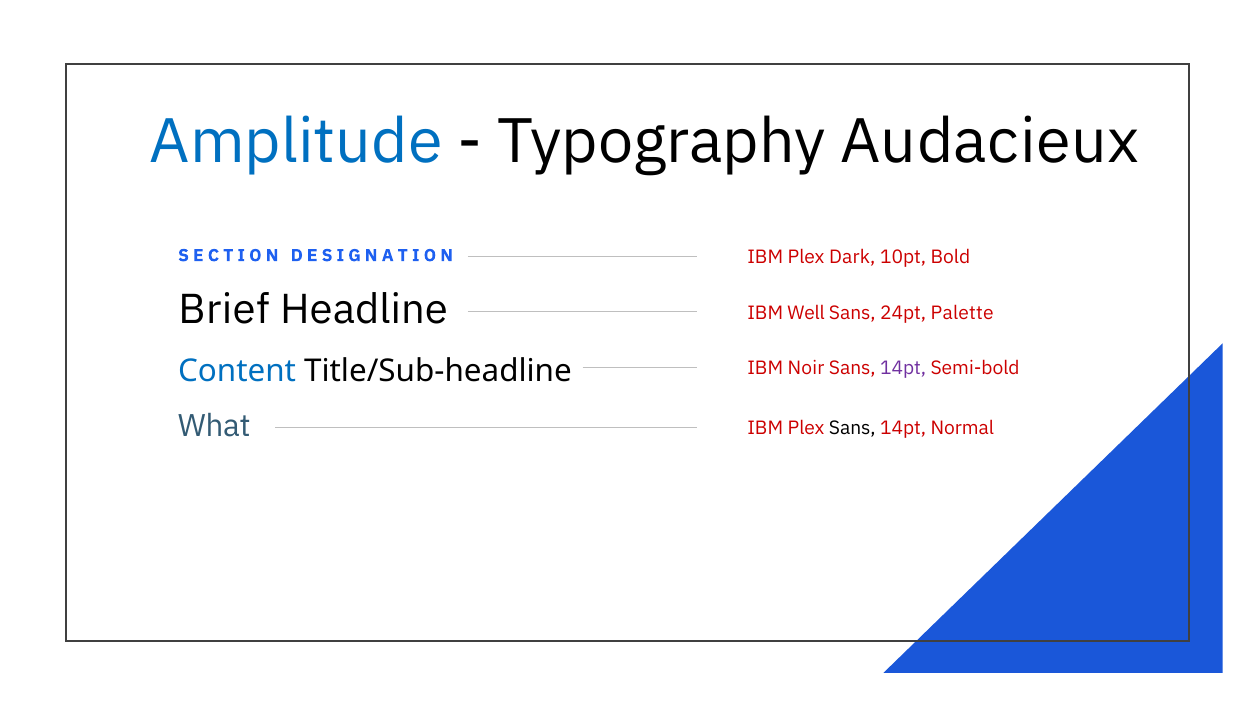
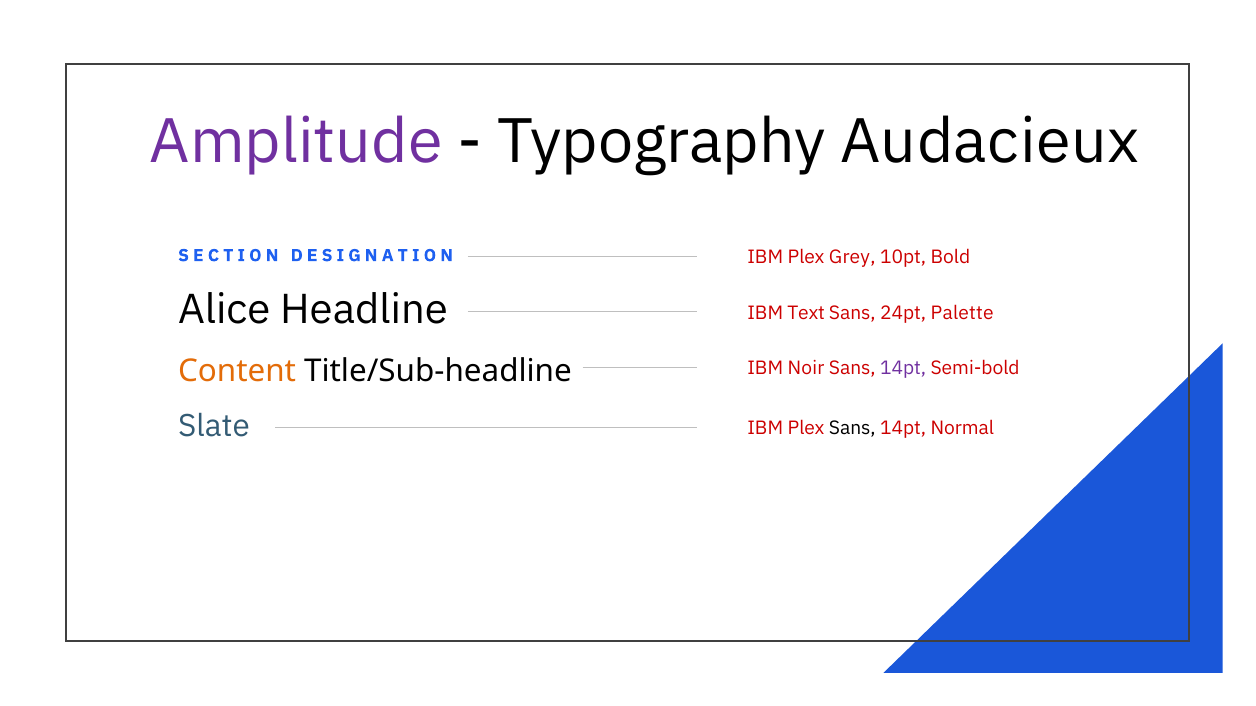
Amplitude colour: blue -> purple (296, 142)
Dark: Dark -> Grey (852, 257)
Brief: Brief -> Alice (224, 310)
Well: Well -> Text (806, 313)
Content colour: blue -> orange (237, 371)
What: What -> Slate (214, 426)
